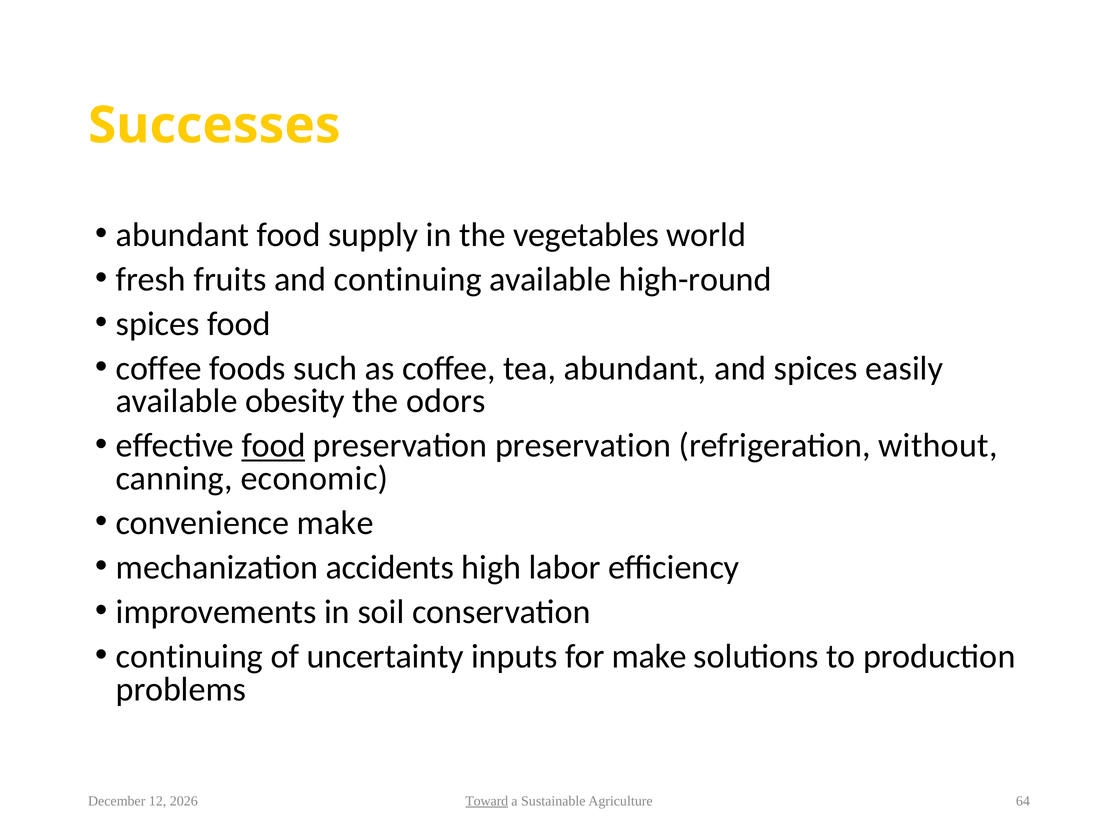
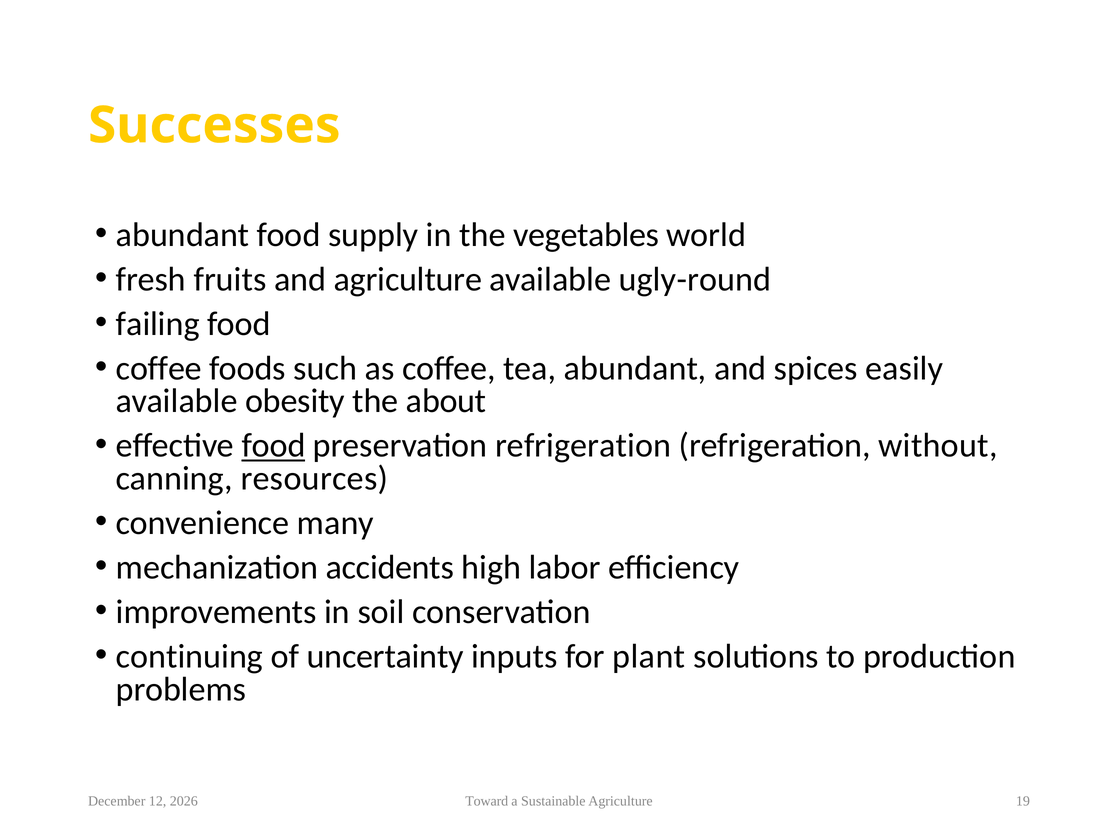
and continuing: continuing -> agriculture (408, 279)
high-round: high-round -> ugly-round (695, 279)
spices: spices -> failing (158, 324)
odors: odors -> about (446, 401)
preservation preservation: preservation -> refrigeration (583, 445)
economic: economic -> resources (314, 478)
convenience make: make -> many (335, 523)
for make: make -> plant (649, 656)
Toward underline: present -> none (487, 800)
64: 64 -> 19 (1023, 800)
